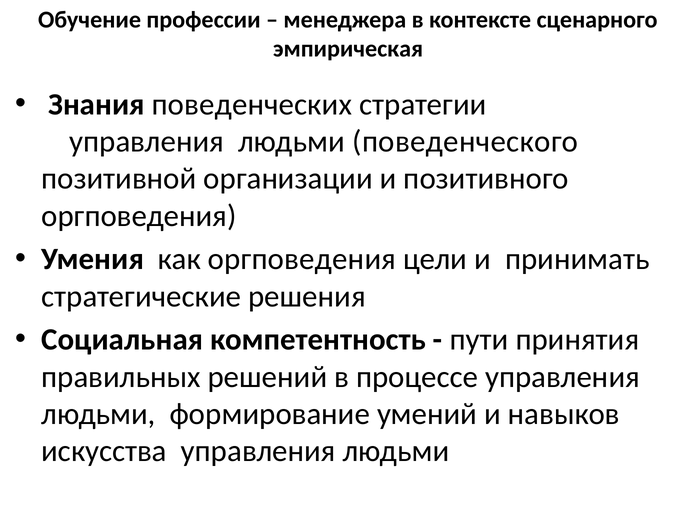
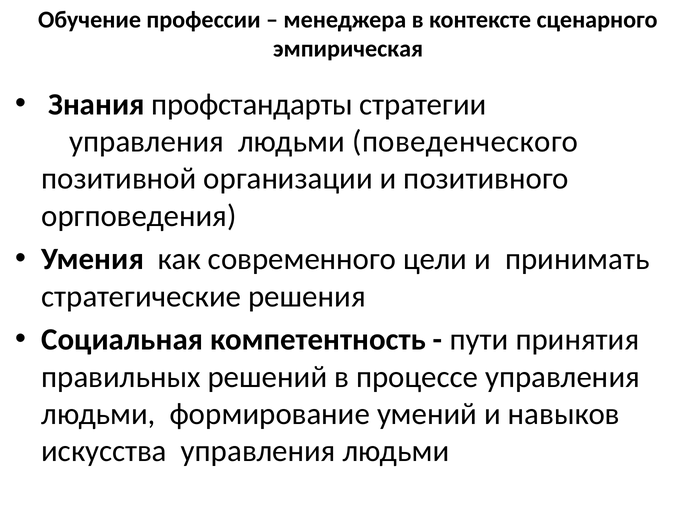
поведенческих: поведенческих -> профстандарты (252, 104)
как оргповедения: оргповедения -> современного (302, 259)
